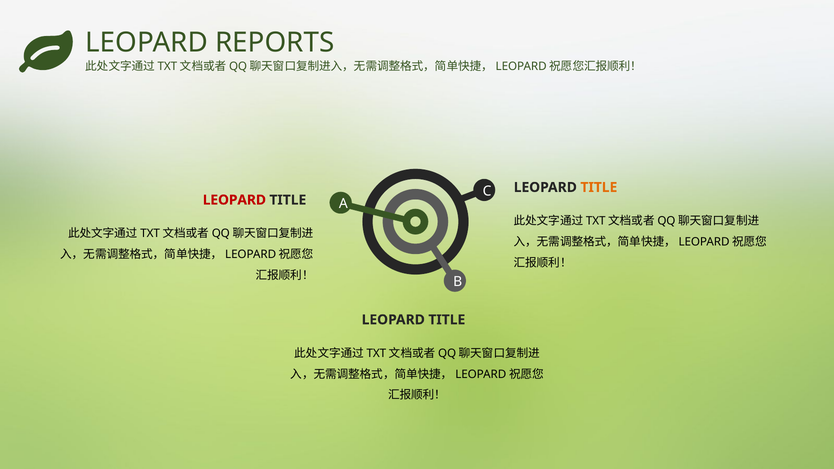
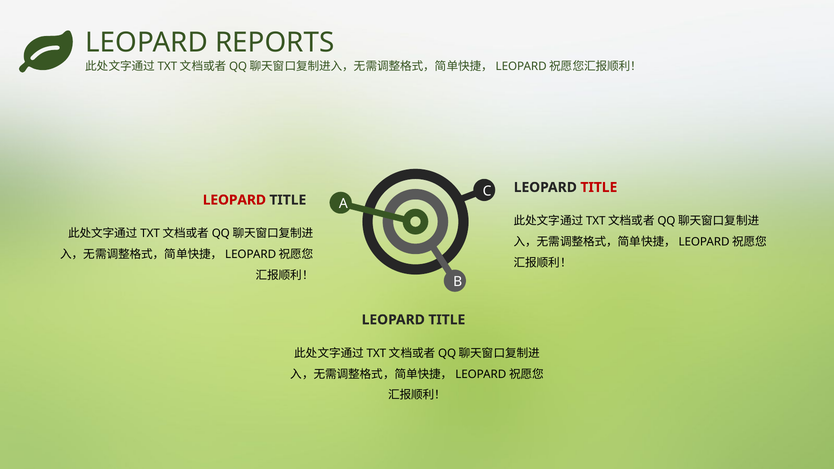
TITLE colour: orange -> red (599, 187)
